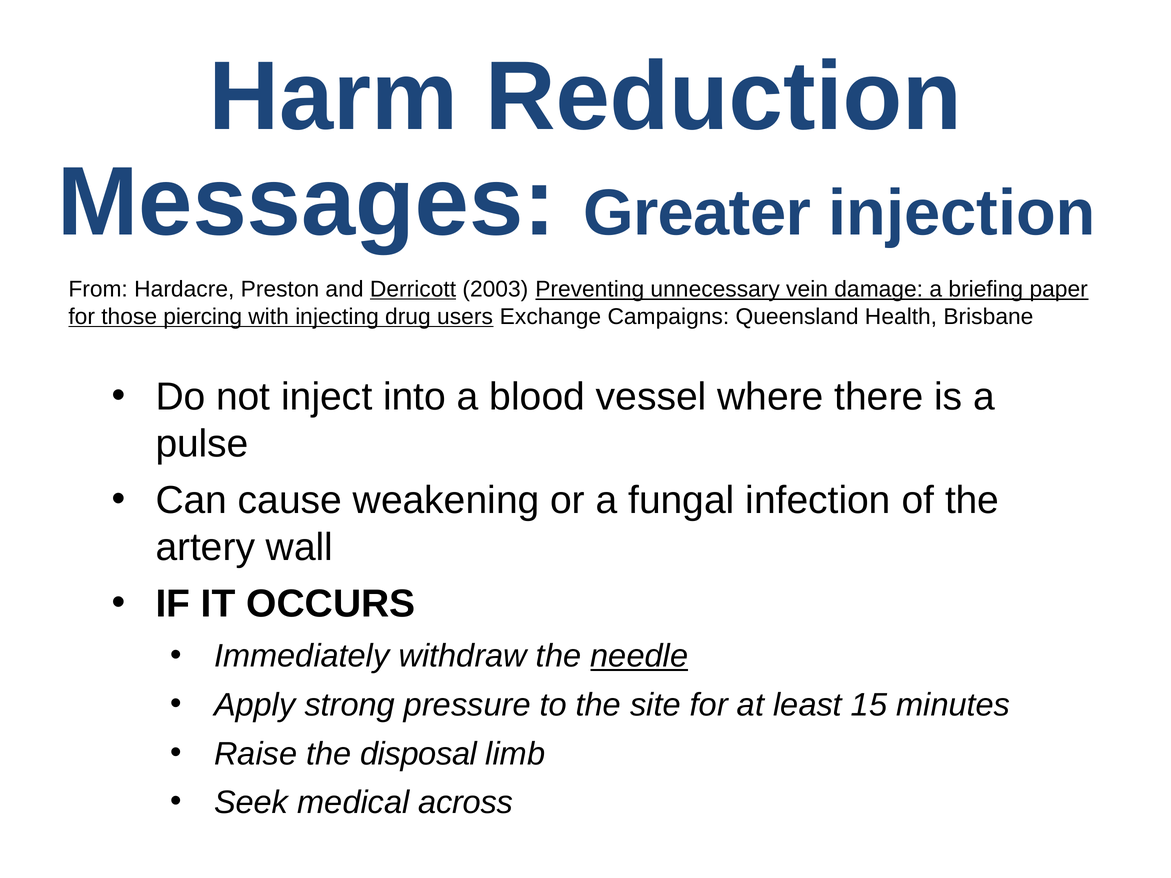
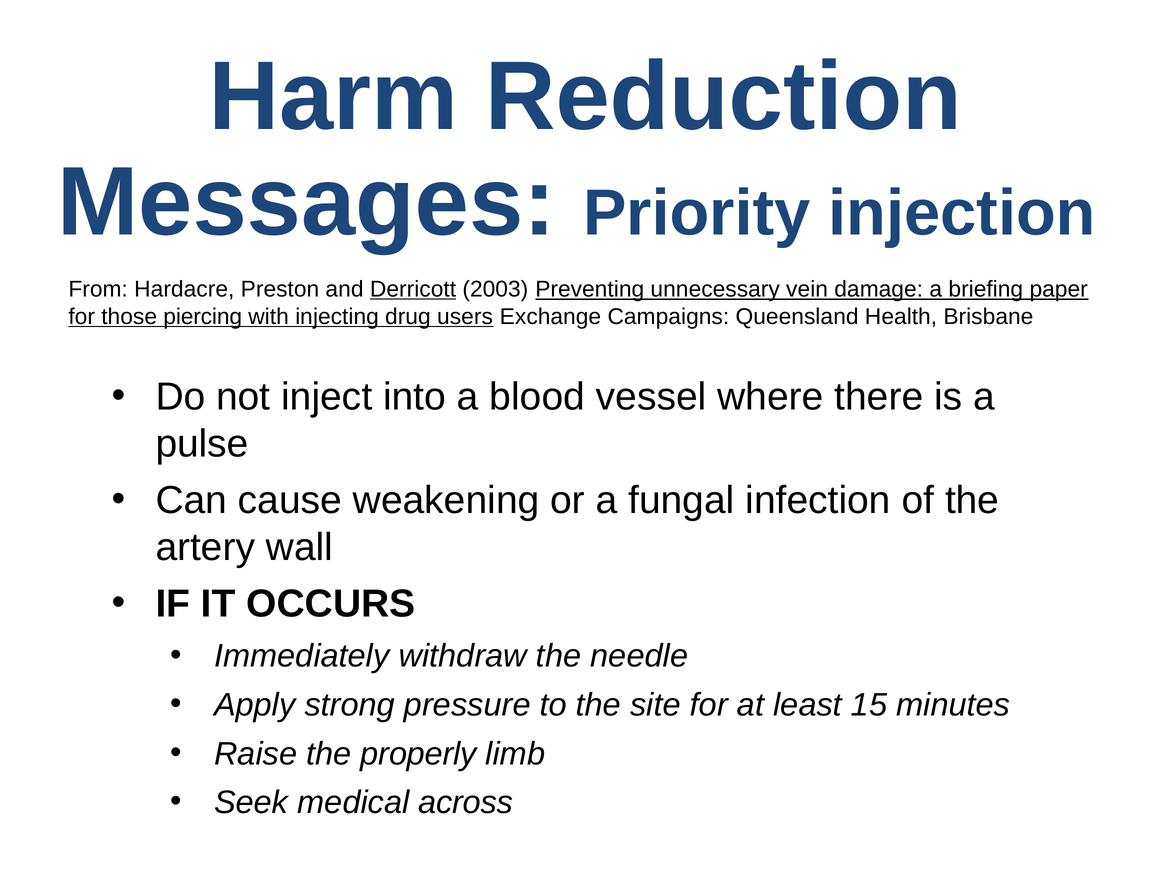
Greater: Greater -> Priority (697, 213)
needle underline: present -> none (639, 656)
disposal: disposal -> properly (419, 754)
